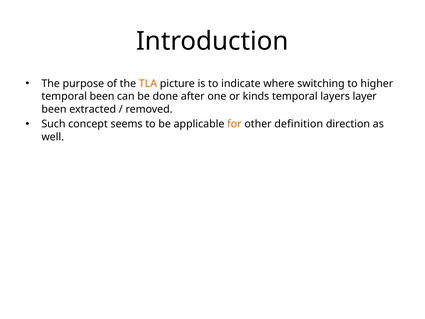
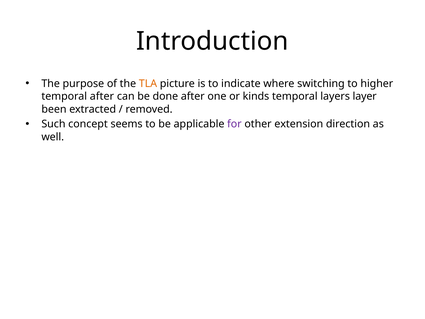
temporal been: been -> after (102, 96)
for colour: orange -> purple (234, 124)
definition: definition -> extension (299, 124)
